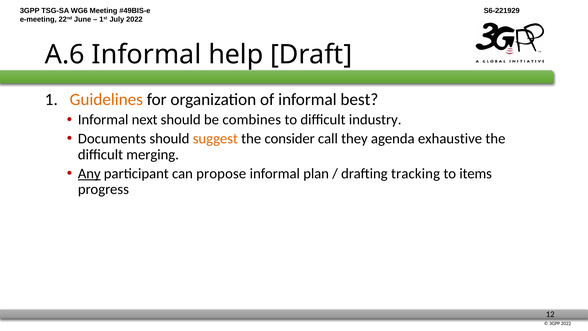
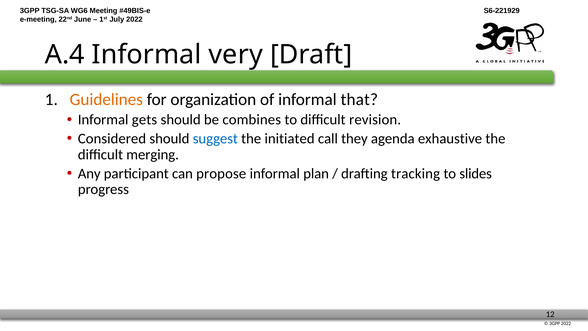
A.6: A.6 -> A.4 (65, 55)
help: help -> very (236, 55)
best: best -> that (359, 99)
next: next -> gets (144, 120)
industry: industry -> revision (375, 120)
Documents: Documents -> Considered (112, 139)
suggest colour: orange -> blue (215, 139)
consider: consider -> initiated (290, 139)
Any underline: present -> none (89, 173)
items: items -> slides (476, 173)
